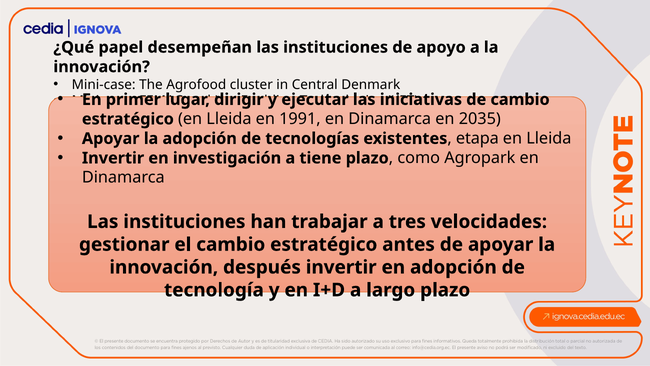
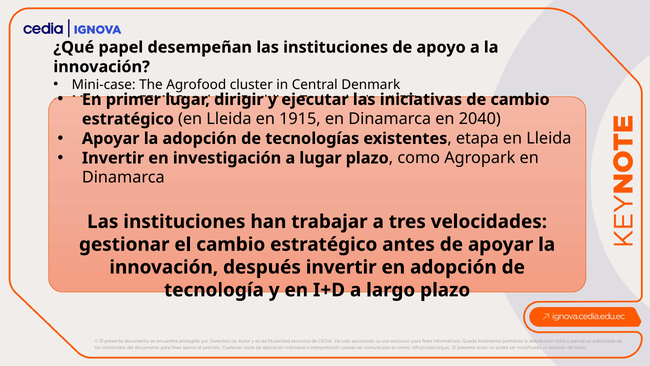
1991: 1991 -> 1915 (300, 119)
2035: 2035 -> 2040 (480, 119)
a tiene: tiene -> lugar (321, 158)
